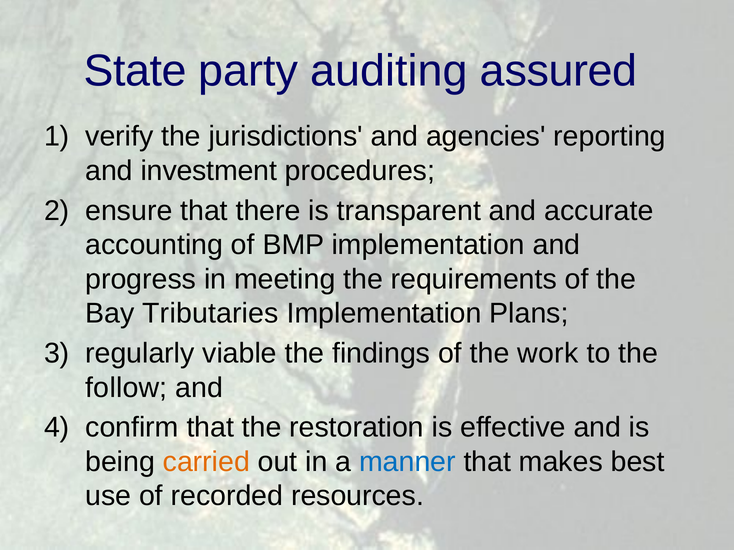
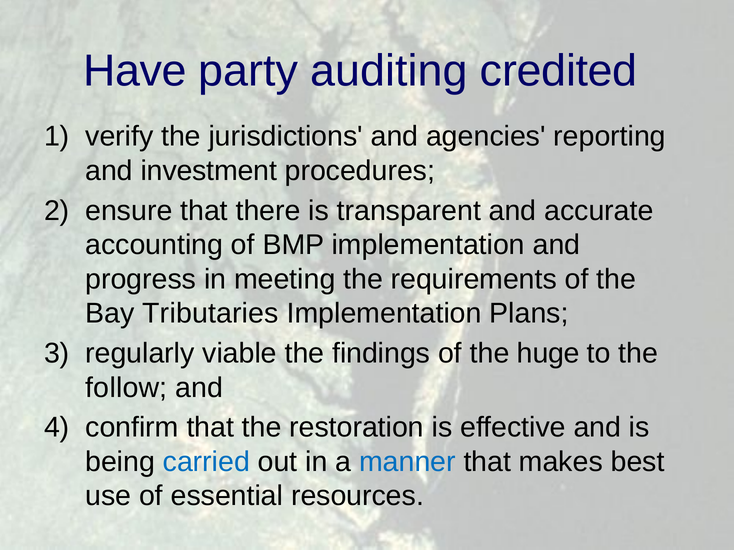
State: State -> Have (135, 71)
assured: assured -> credited (559, 71)
work: work -> huge (548, 354)
carried colour: orange -> blue (206, 462)
recorded: recorded -> essential (227, 496)
